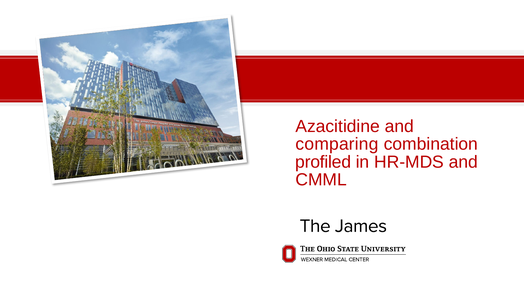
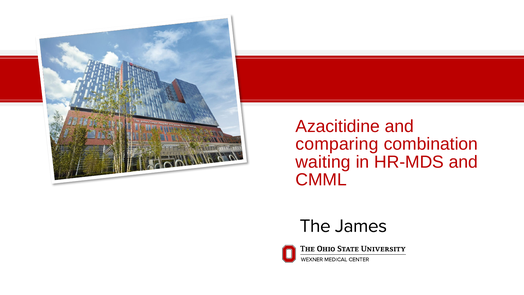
profiled: profiled -> waiting (323, 162)
